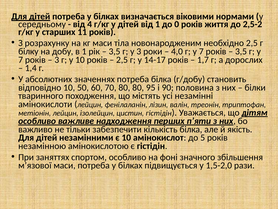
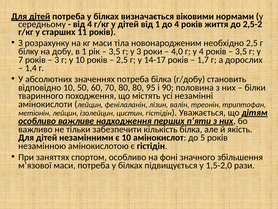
до 0: 0 -> 4 (177, 24)
4,0 г у 7: 7 -> 4 (201, 51)
